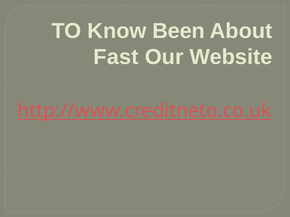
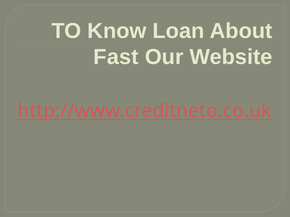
Been: Been -> Loan (178, 31)
